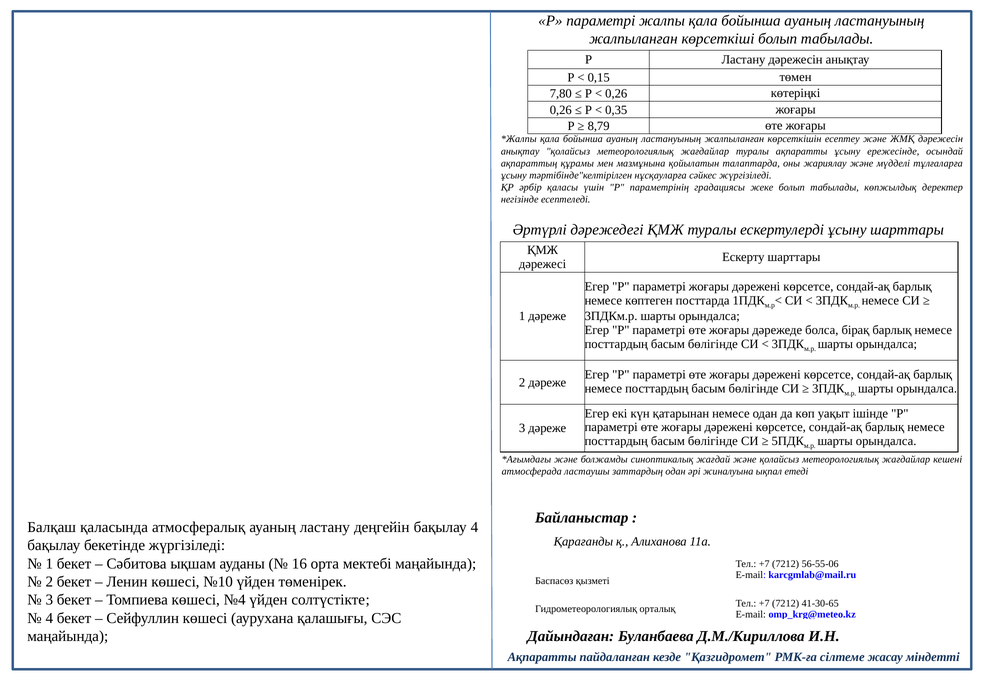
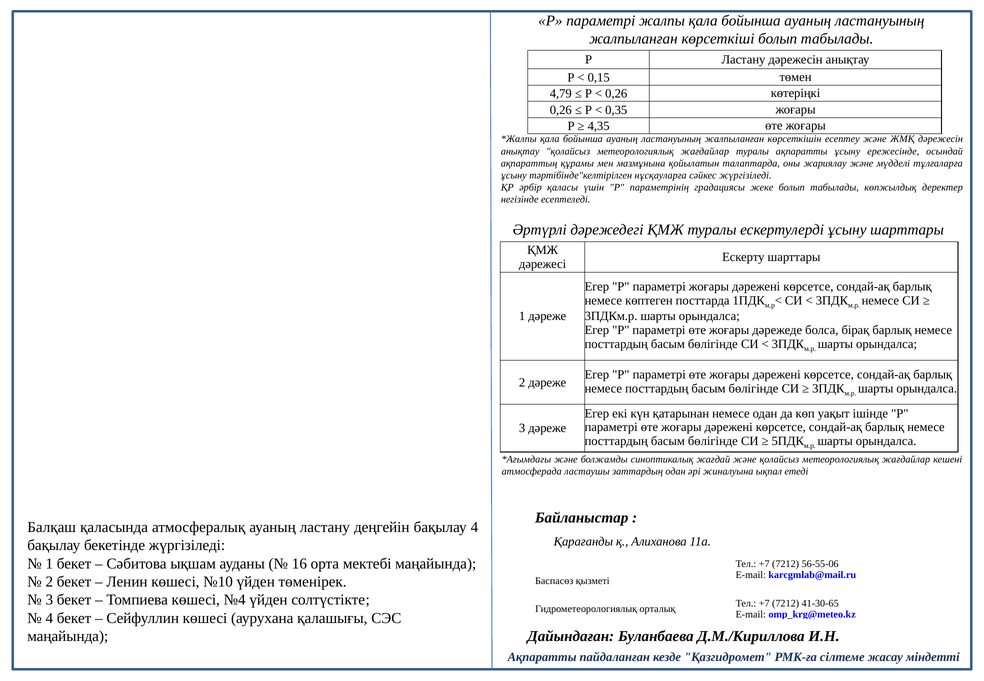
7,80: 7,80 -> 4,79 (561, 94)
8,79: 8,79 -> 4,35 (599, 126)
